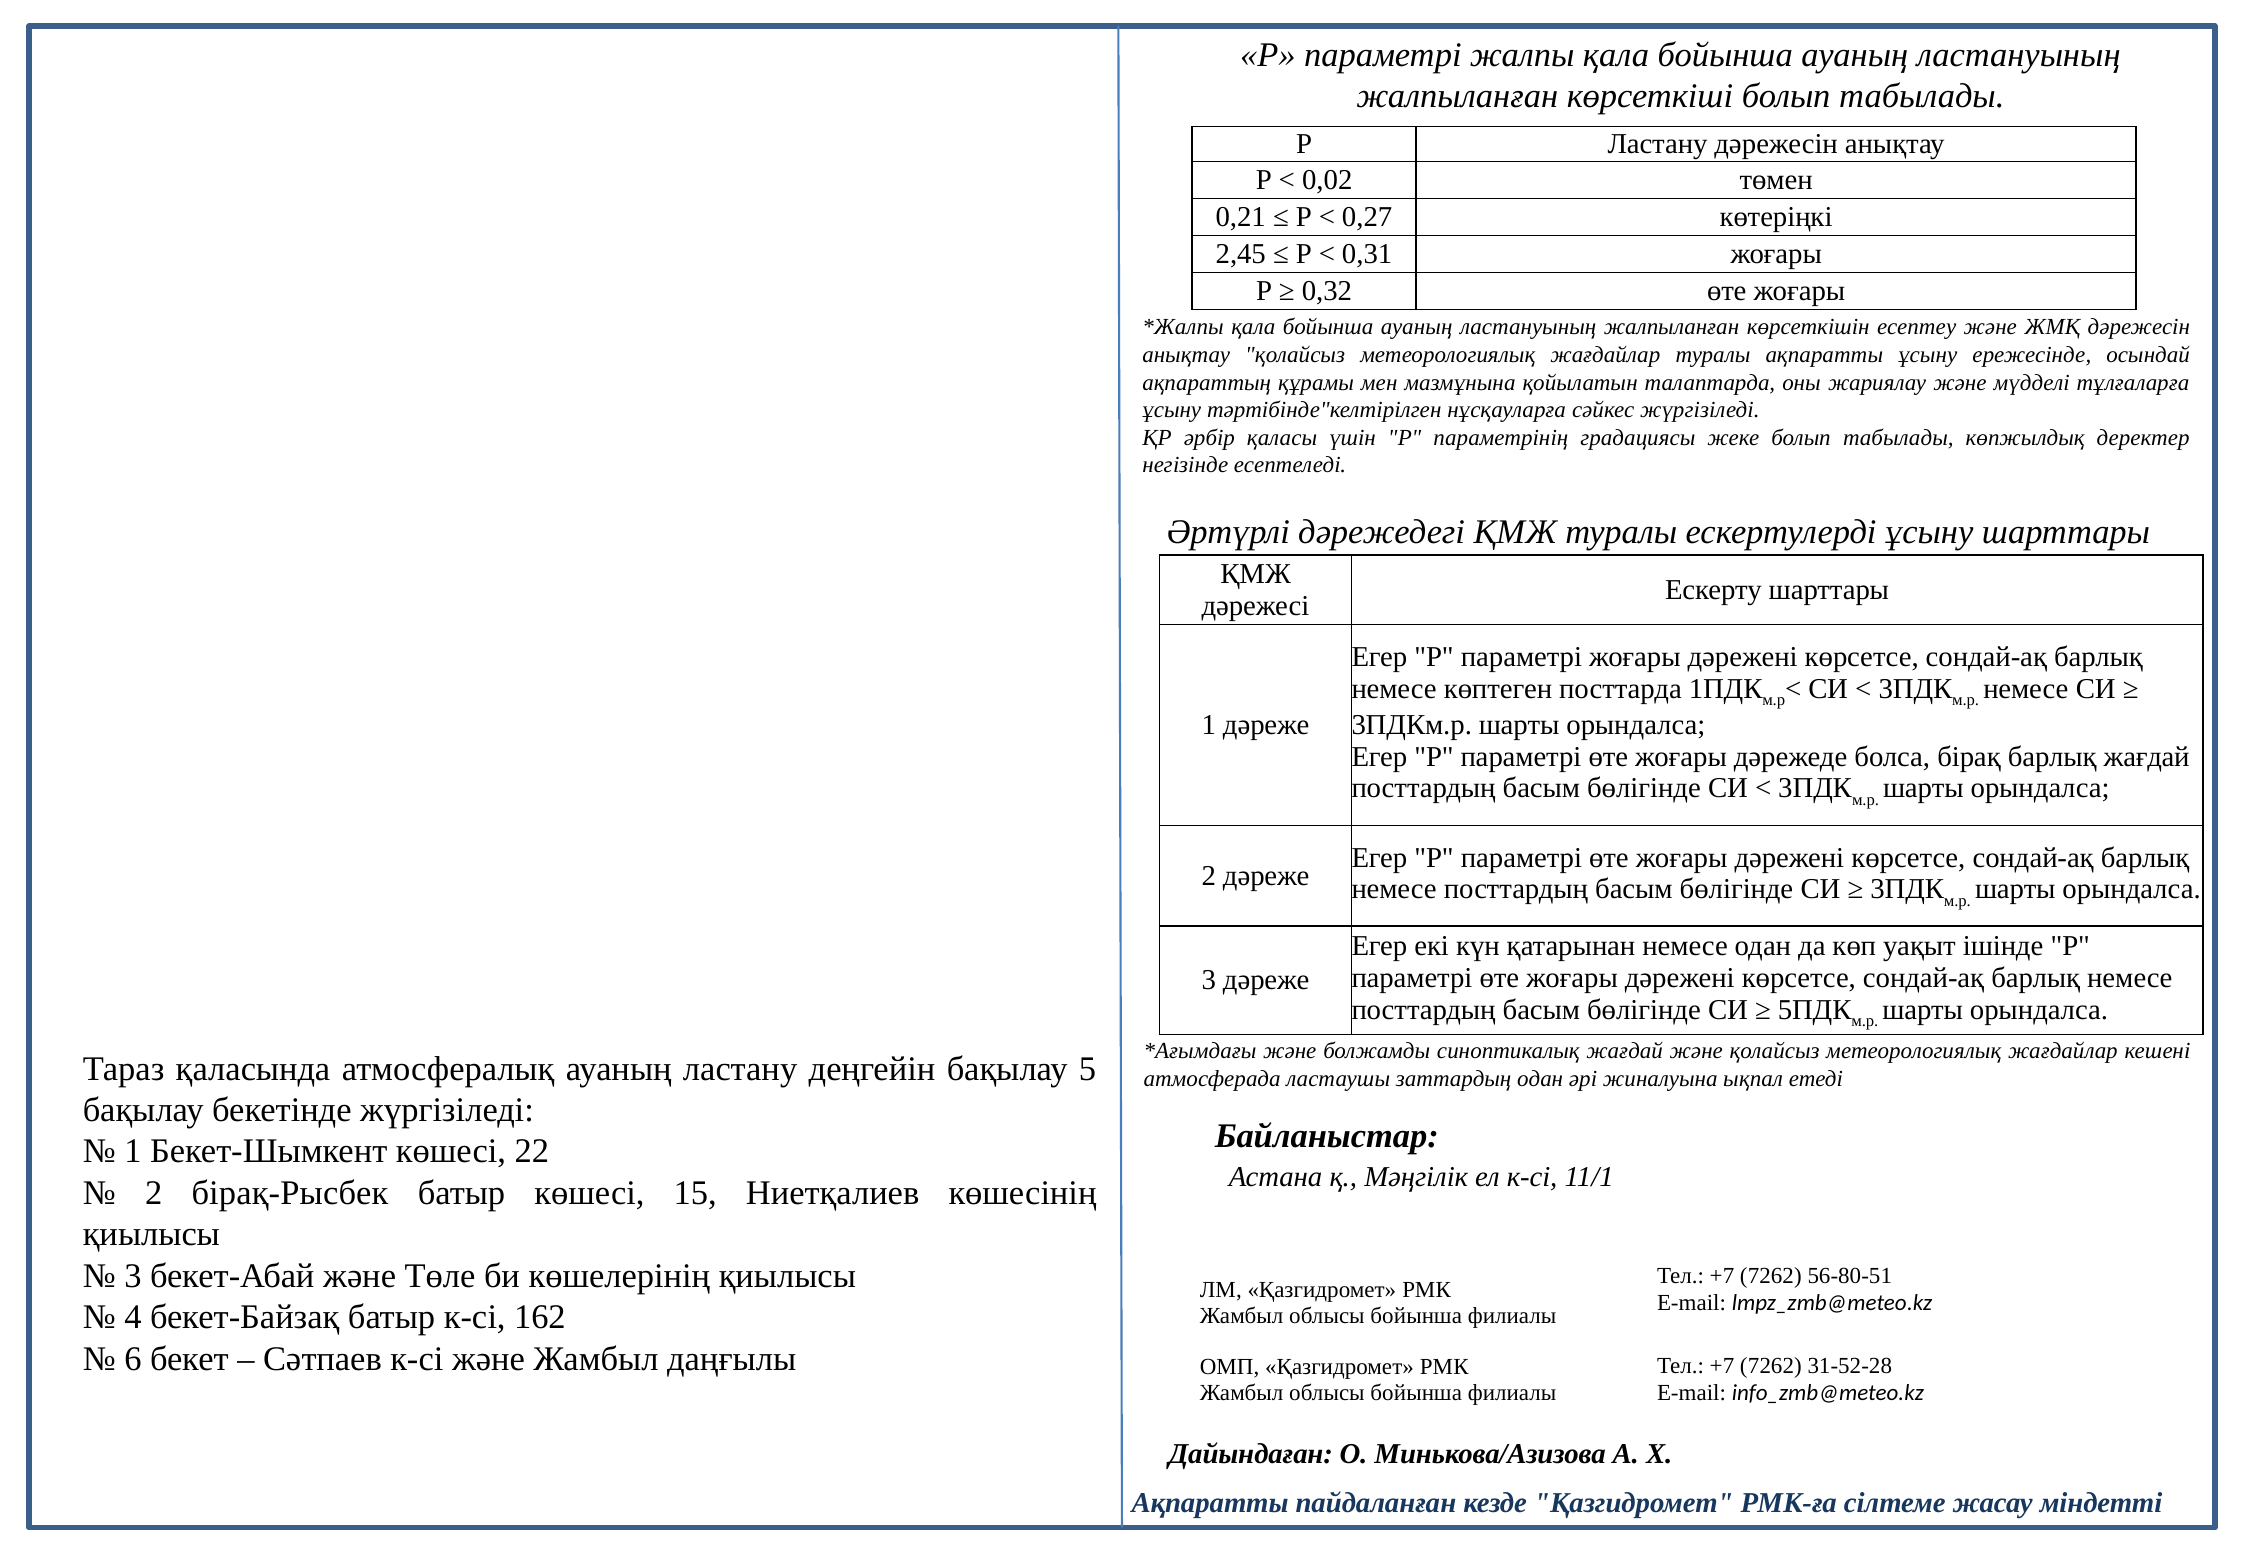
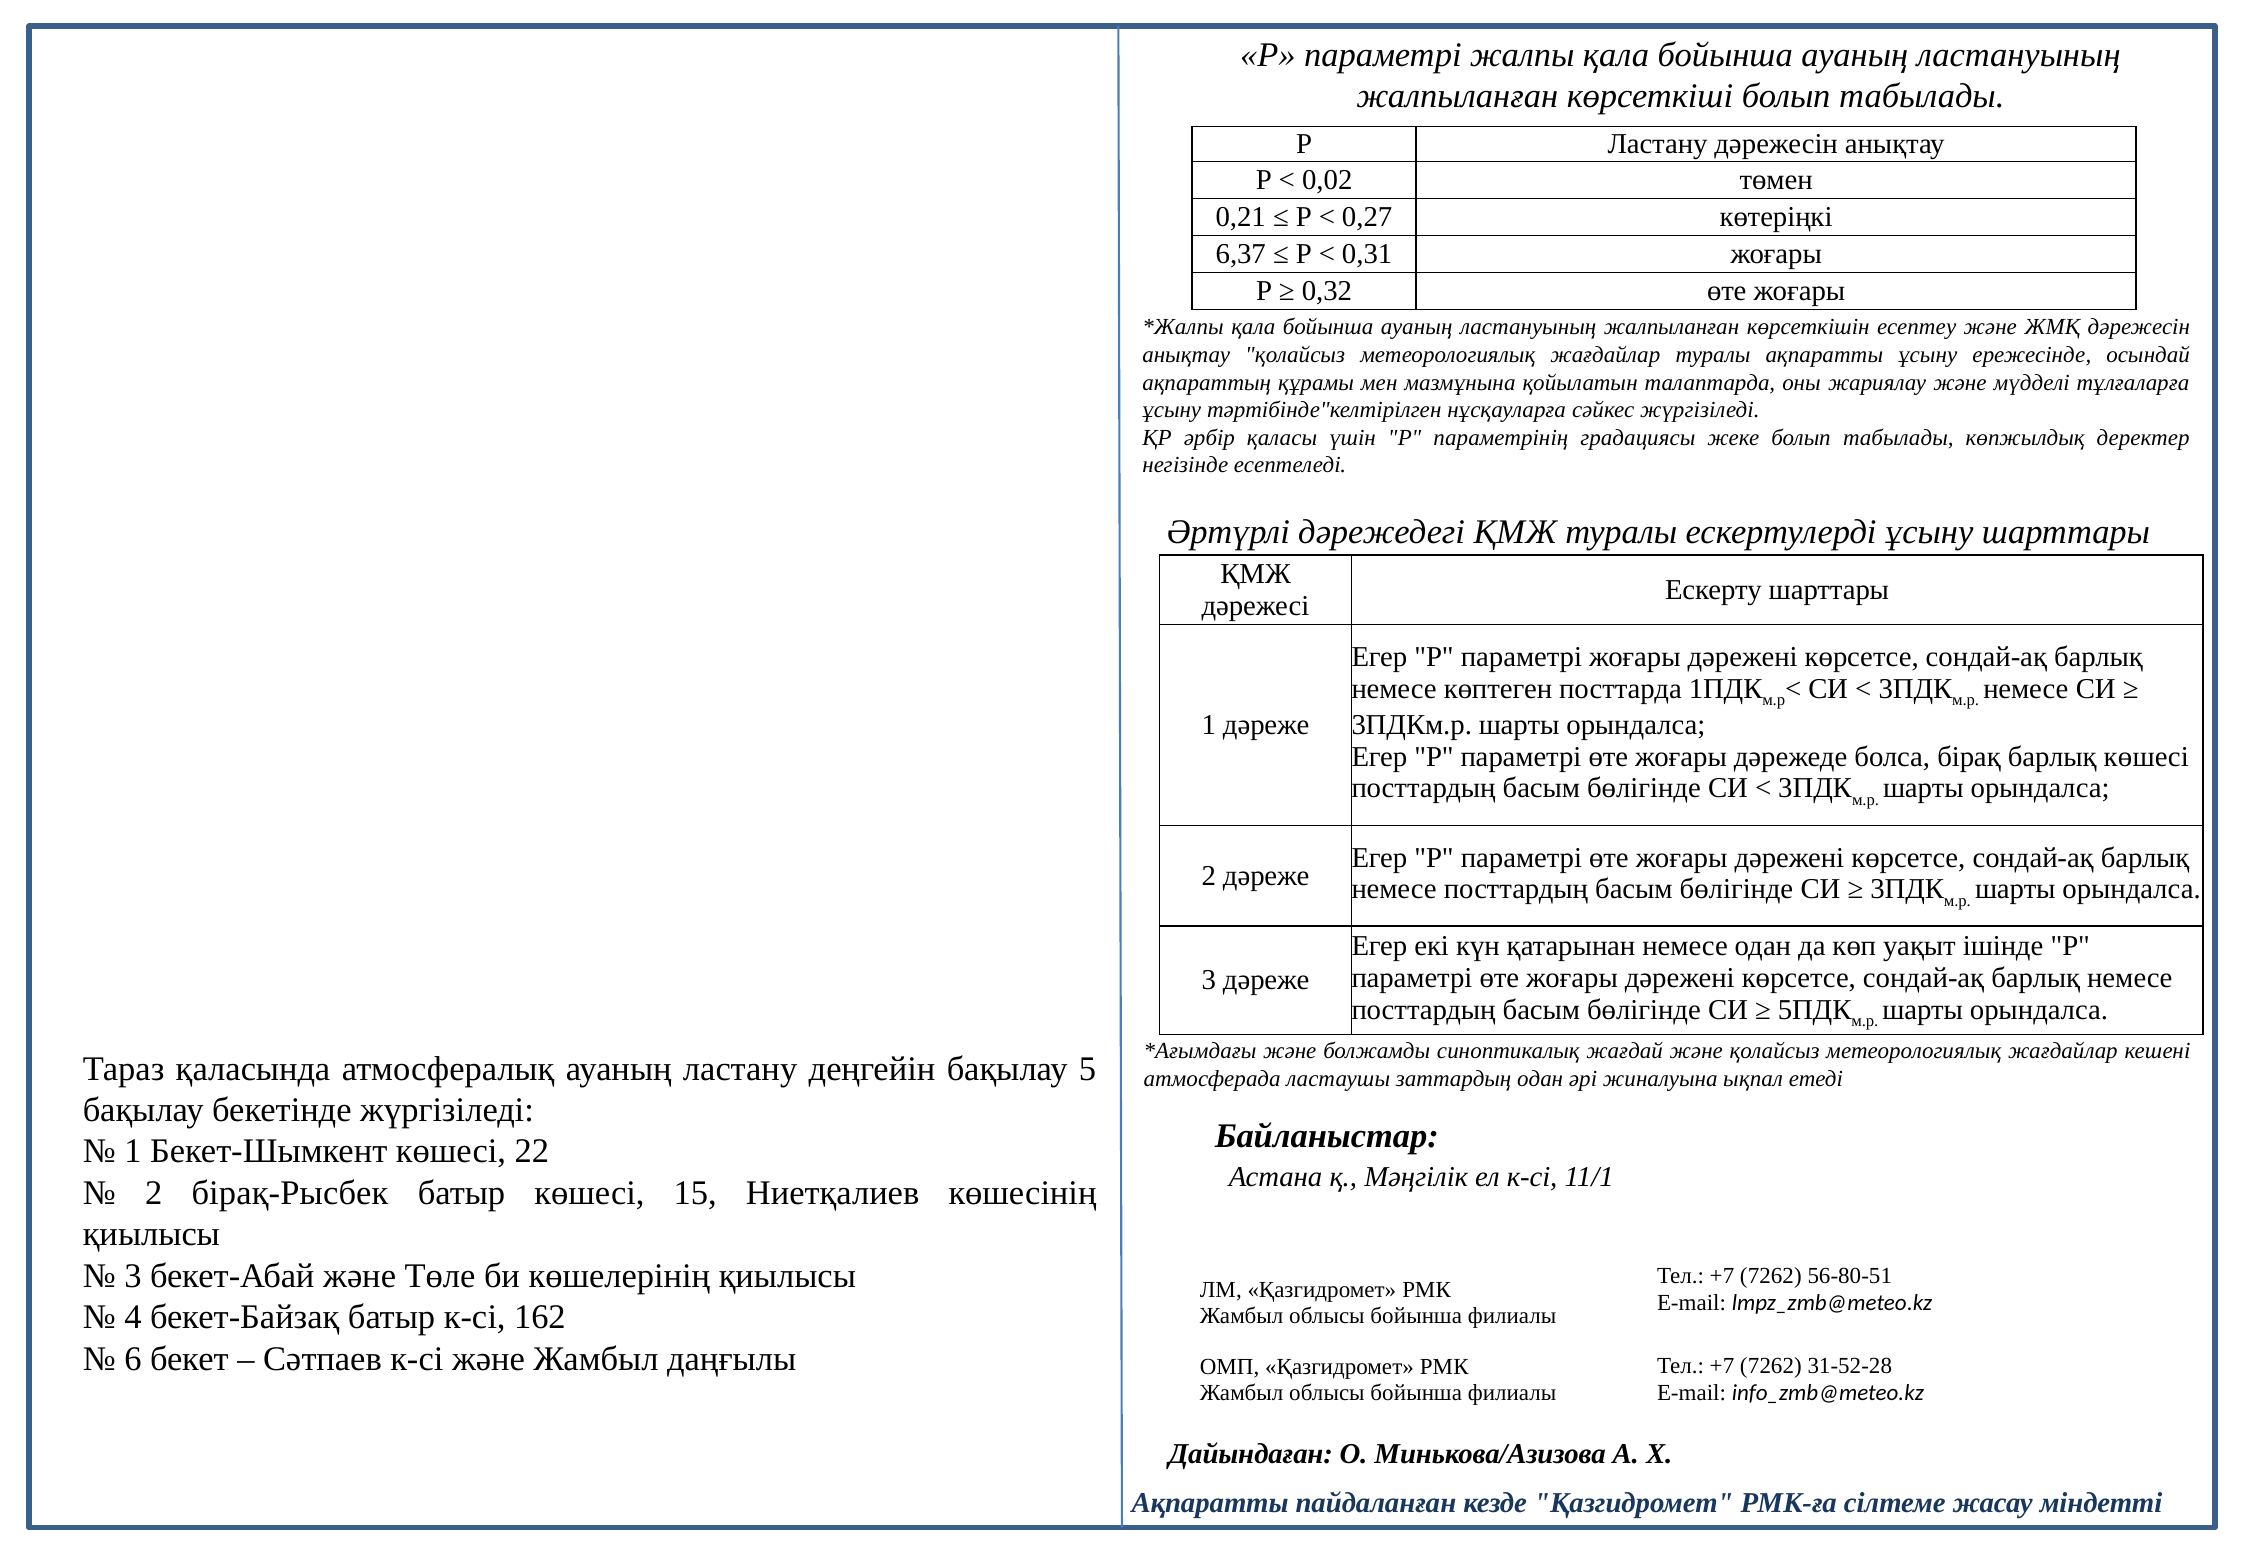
2,45: 2,45 -> 6,37 (1241, 254)
барлық жағдай: жағдай -> көшесі (2146, 756)
